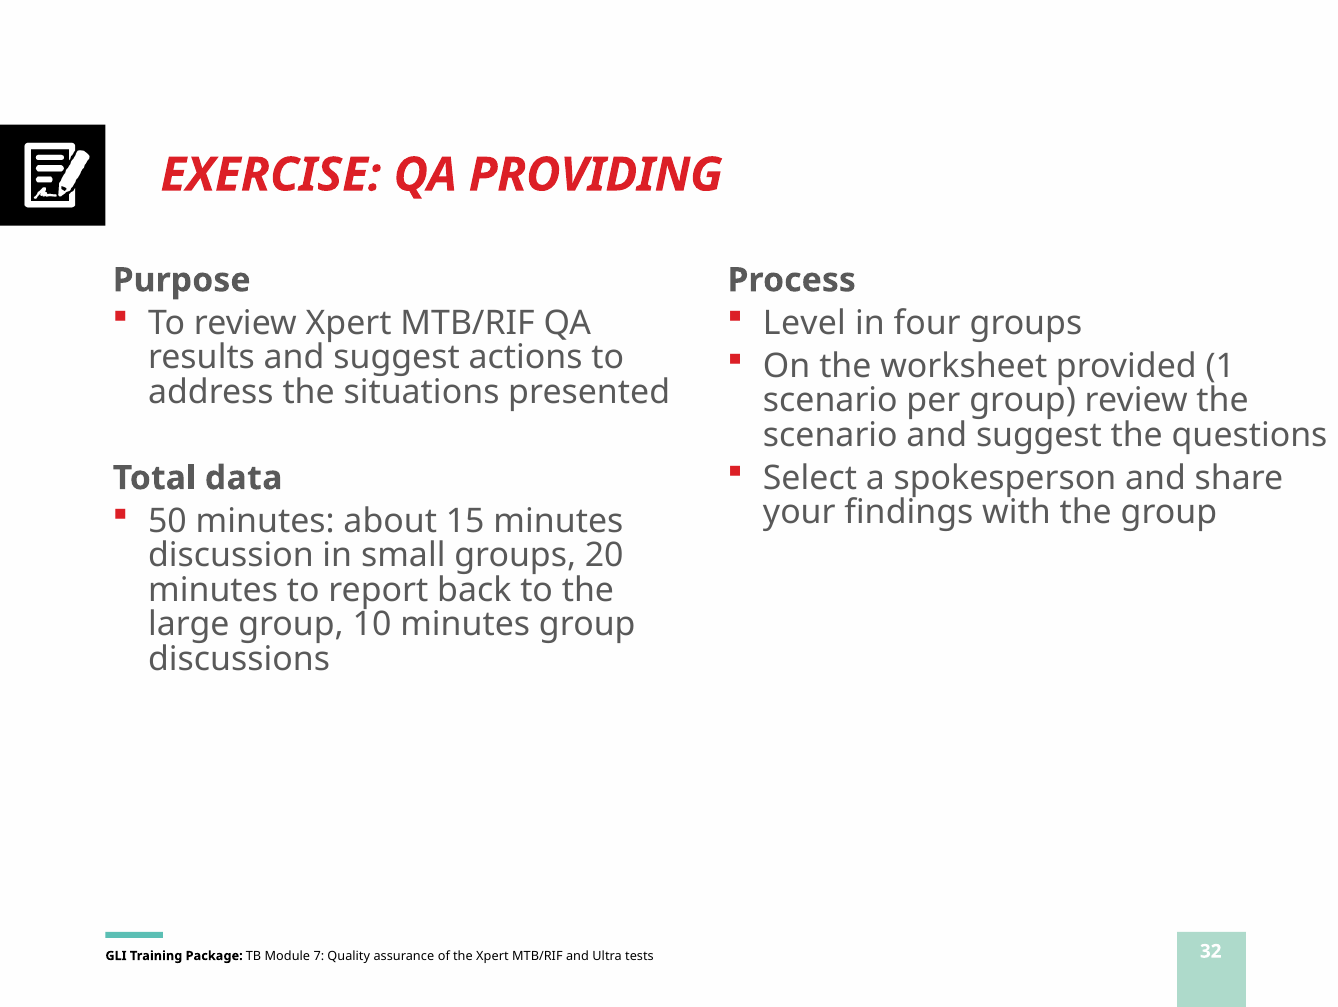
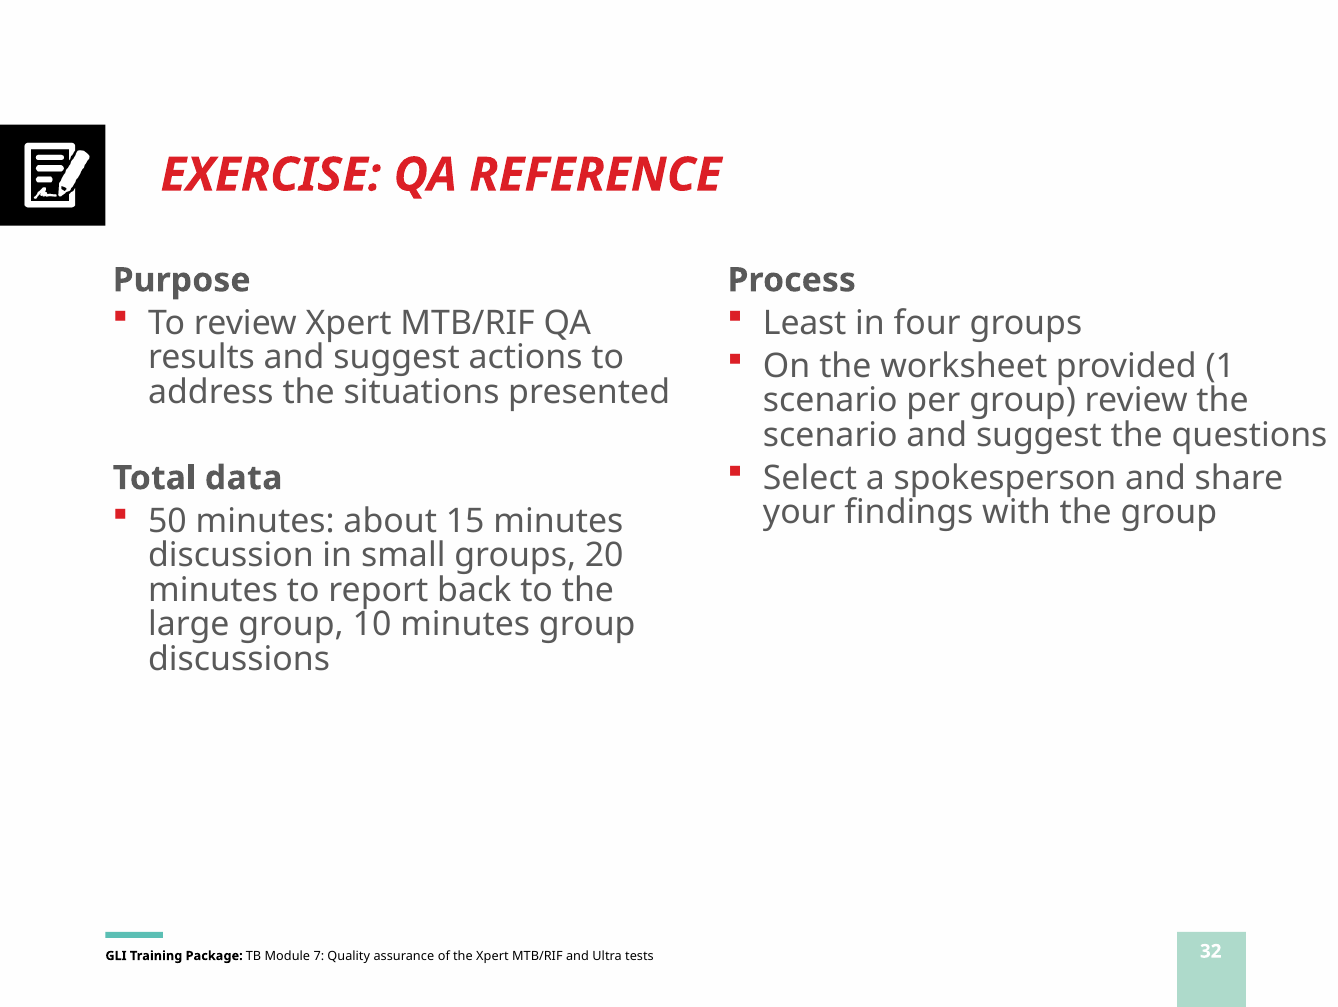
PROVIDING: PROVIDING -> REFERENCE (595, 175)
Level: Level -> Least (805, 323)
